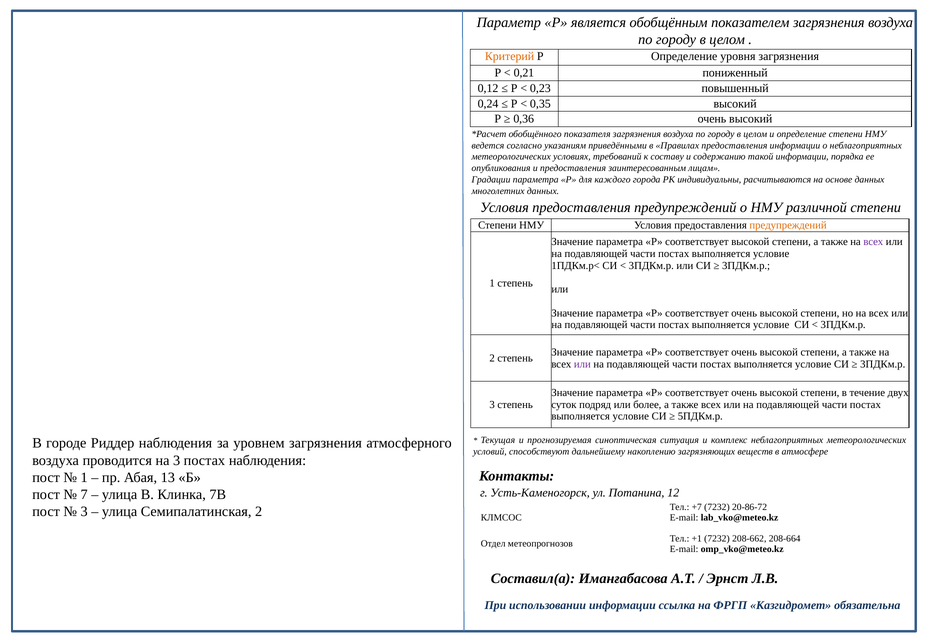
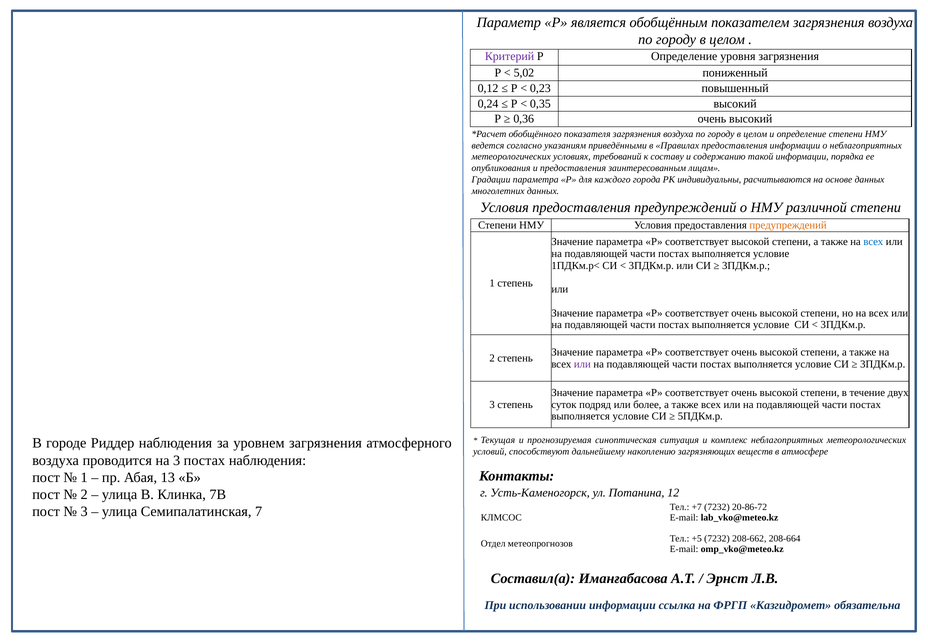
Критерий colour: orange -> purple (510, 57)
0,21: 0,21 -> 5,02 (524, 73)
всех colour: purple -> blue (873, 242)
7: 7 -> 2 (84, 495)
Семипалатинская 2: 2 -> 7 (259, 512)
+1: +1 -> +5 (697, 539)
